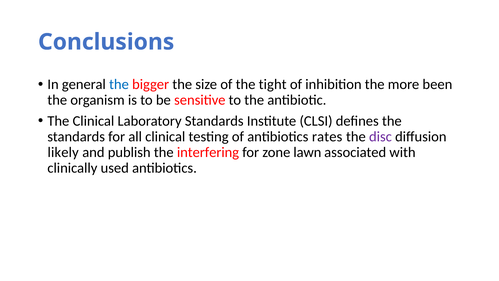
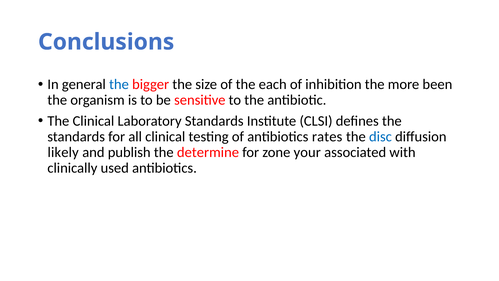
tight: tight -> each (273, 84)
disc colour: purple -> blue (380, 137)
interfering: interfering -> determine (208, 152)
lawn: lawn -> your (307, 152)
